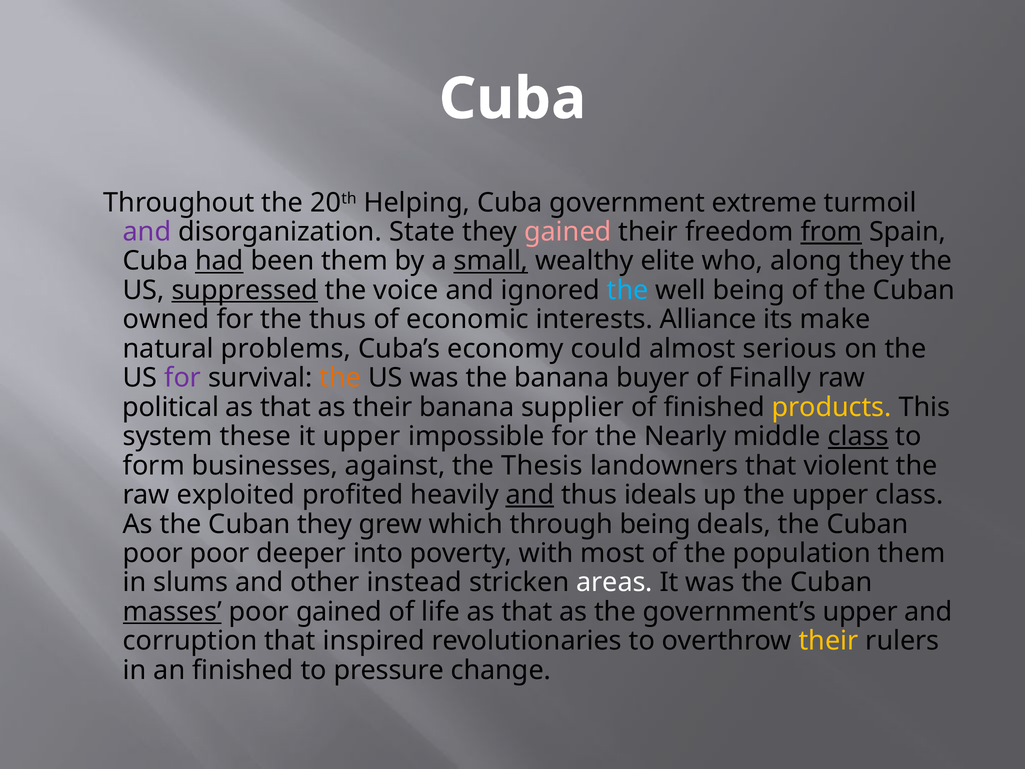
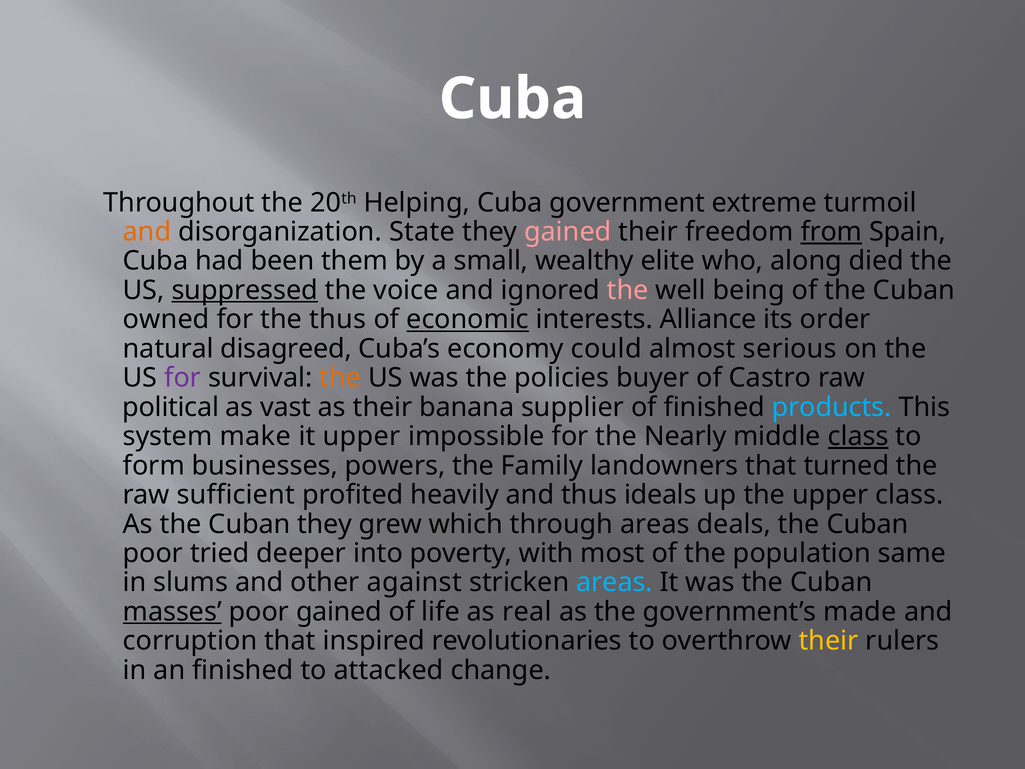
and colour: purple -> orange (147, 232)
had underline: present -> none (219, 261)
small underline: present -> none (491, 261)
along they: they -> died (876, 261)
the colour: light blue -> pink (628, 290)
economic underline: none -> present (468, 319)
make: make -> order (835, 319)
problems: problems -> disagreed (286, 349)
the banana: banana -> policies (562, 378)
Finally: Finally -> Castro (770, 378)
that: that -> vast (286, 407)
products colour: yellow -> light blue (832, 407)
these: these -> make (255, 436)
against: against -> powers (395, 465)
Thesis: Thesis -> Family (542, 465)
violent: violent -> turned (846, 465)
exploited: exploited -> sufficient (236, 495)
and underline: present -> none (530, 495)
through being: being -> areas (655, 524)
poor poor: poor -> tried (220, 553)
population them: them -> same (912, 553)
instead: instead -> against (414, 582)
areas colour: white -> light blue (615, 582)
life as that: that -> real (527, 612)
government’s upper: upper -> made (860, 612)
pressure: pressure -> attacked (389, 670)
